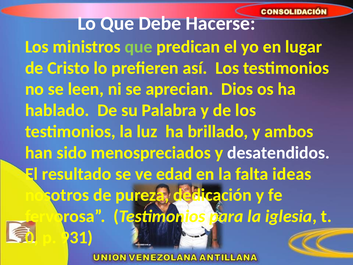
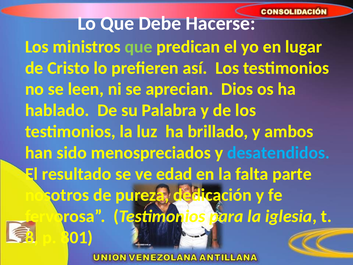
desatendidos colour: white -> light blue (279, 153)
ideas: ideas -> parte (292, 174)
0: 0 -> 8 (32, 237)
931: 931 -> 801 (77, 237)
